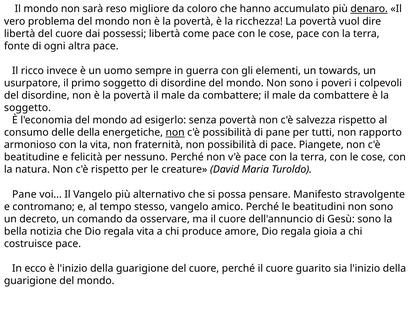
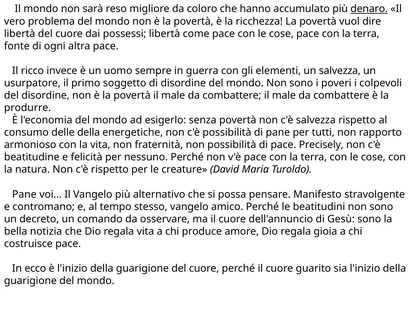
un towards: towards -> salvezza (340, 71)
soggetto: soggetto -> produrre (28, 108)
non underline: present -> none (175, 133)
Piangete: Piangete -> Precisely (321, 145)
